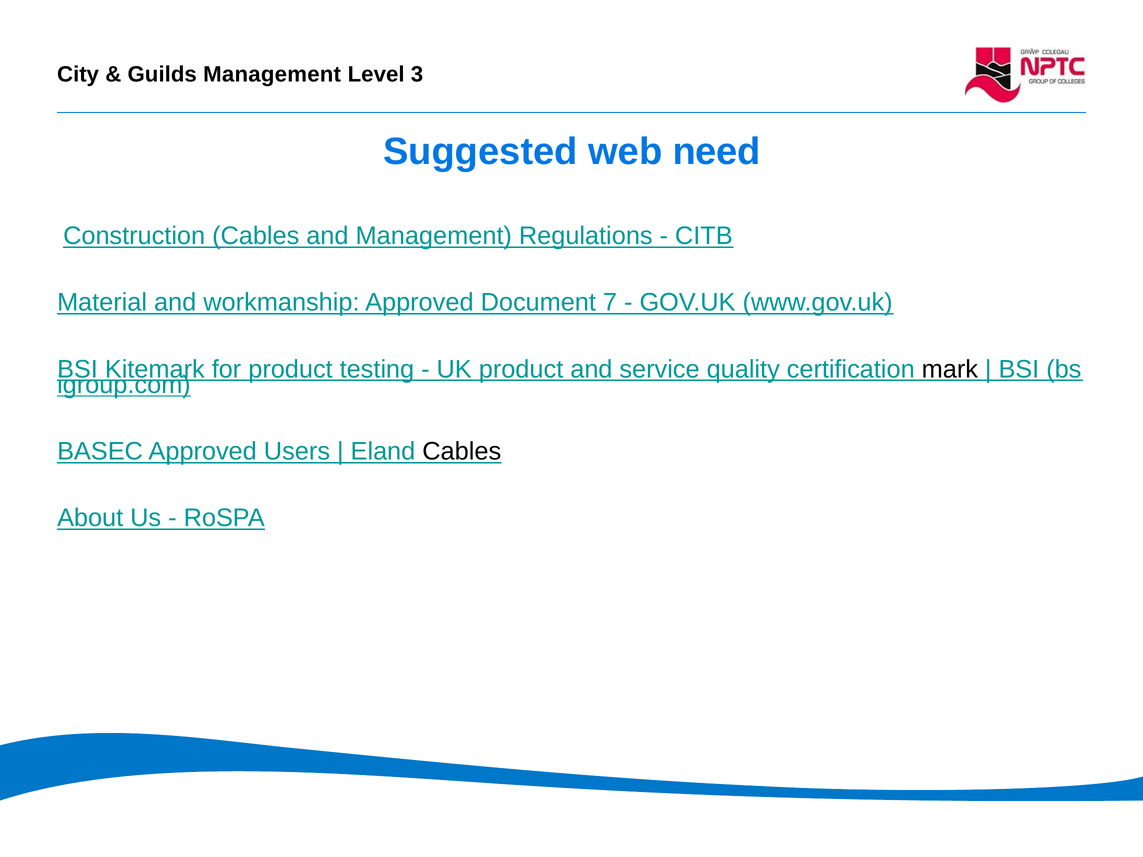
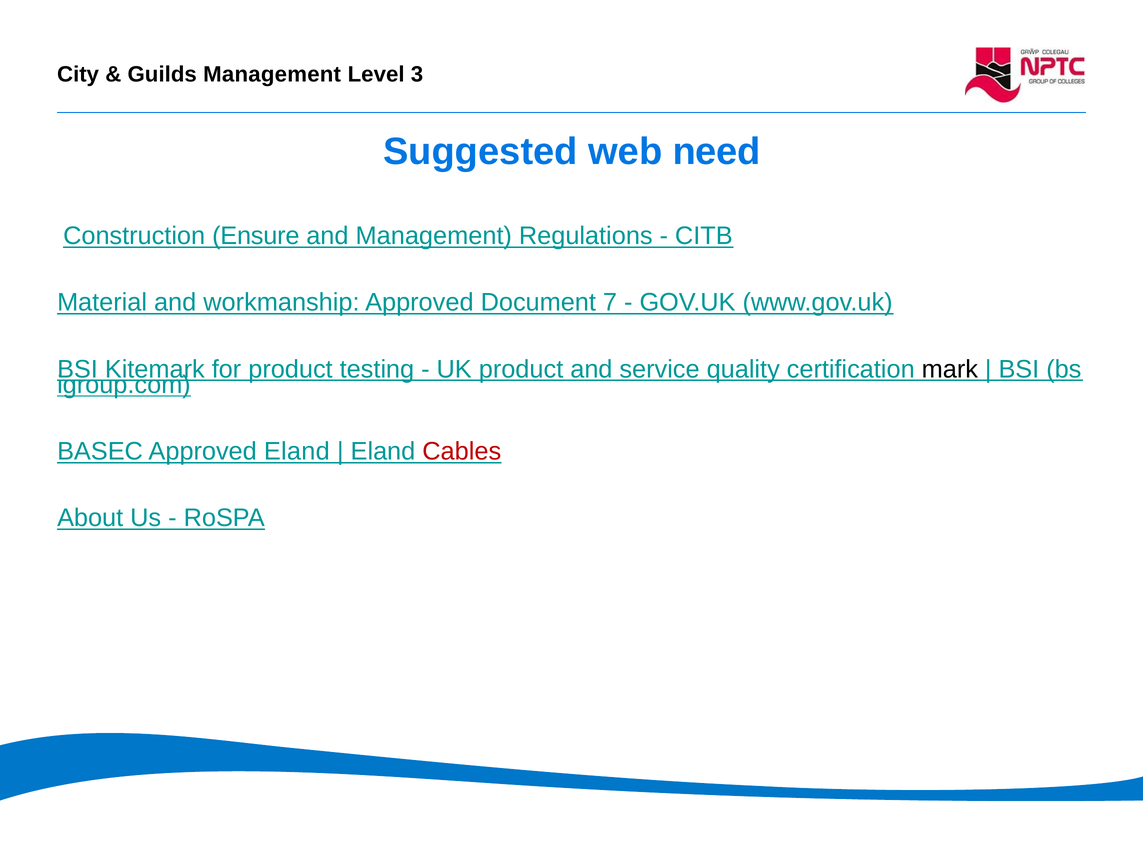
Construction Cables: Cables -> Ensure (256, 236)
Approved Users: Users -> Eland (297, 452)
Cables colour: black -> red (462, 452)
